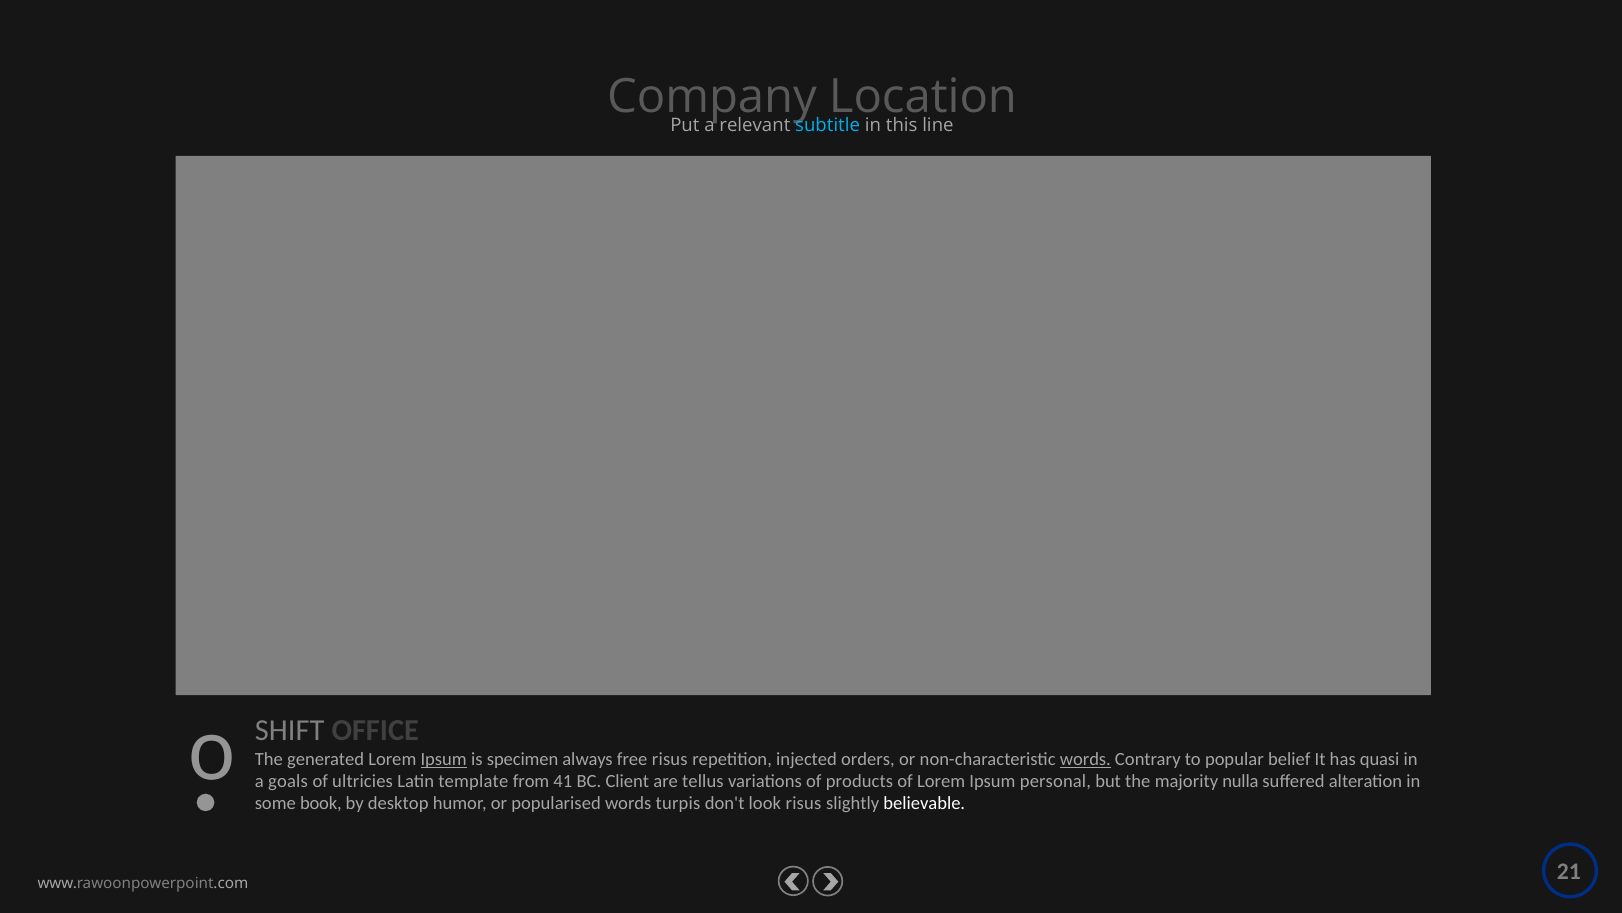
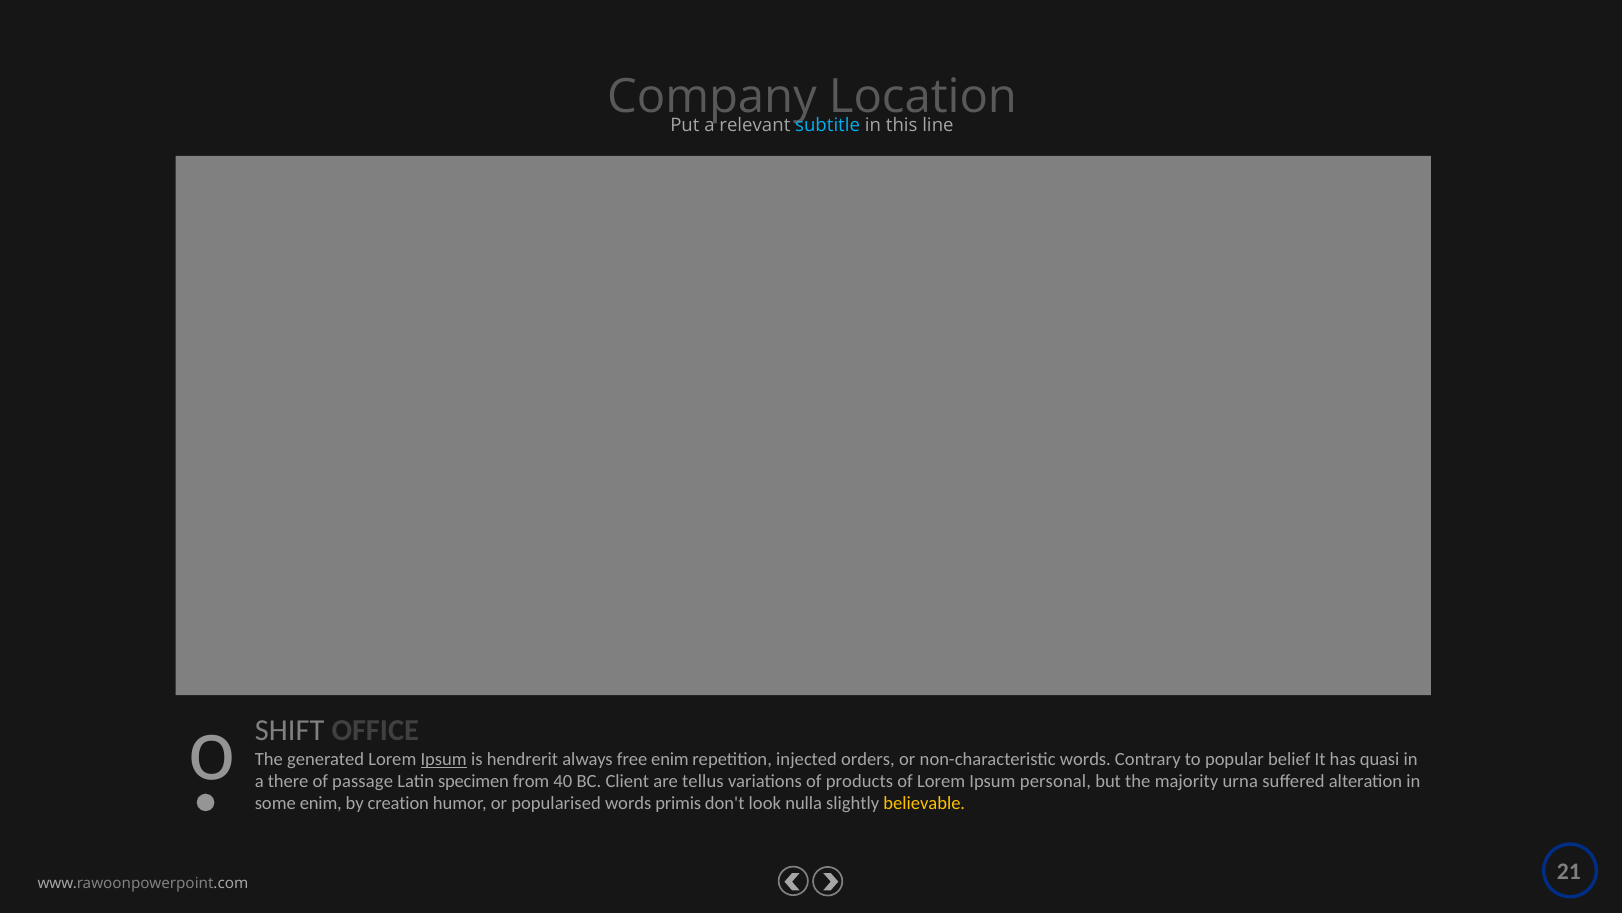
specimen: specimen -> hendrerit (523, 759)
free risus: risus -> enim (670, 759)
words underline: present -> none (1085, 759)
goals: goals -> there (288, 781)
ultricies: ultricies -> passage (363, 781)
template: template -> specimen (473, 781)
41: 41 -> 40 (563, 781)
nulla: nulla -> urna (1240, 781)
some book: book -> enim (321, 803)
desktop: desktop -> creation (398, 803)
turpis: turpis -> primis (678, 803)
look risus: risus -> nulla (804, 803)
believable colour: white -> yellow (924, 803)
